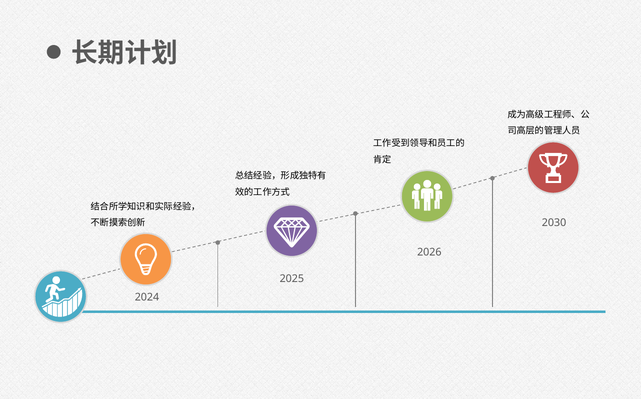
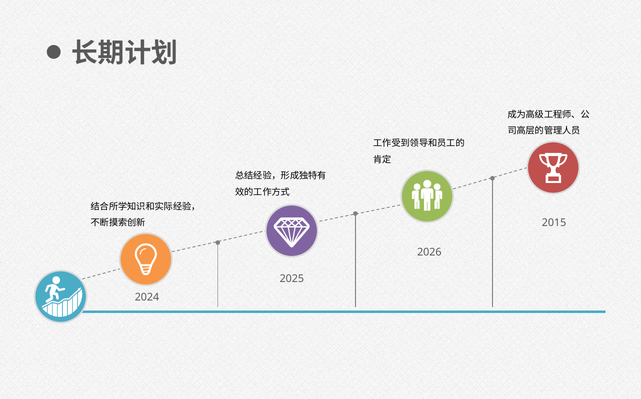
2030: 2030 -> 2015 (554, 223)
